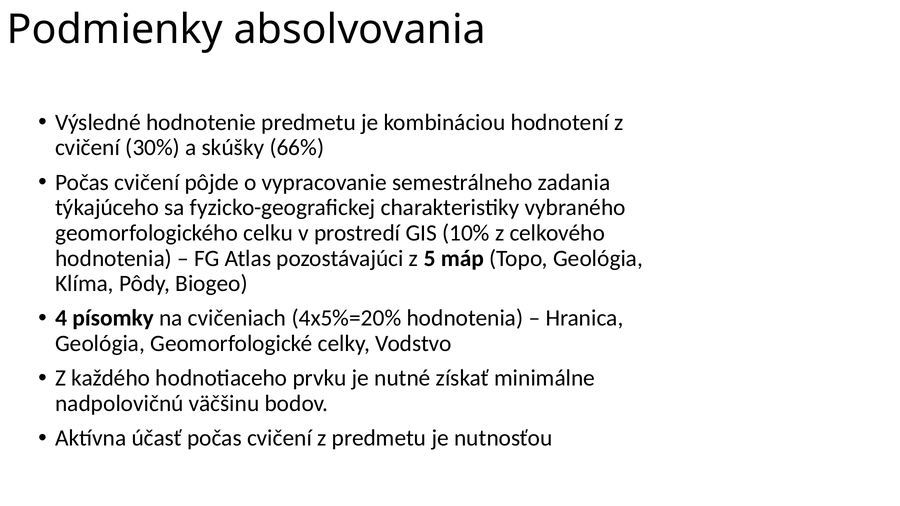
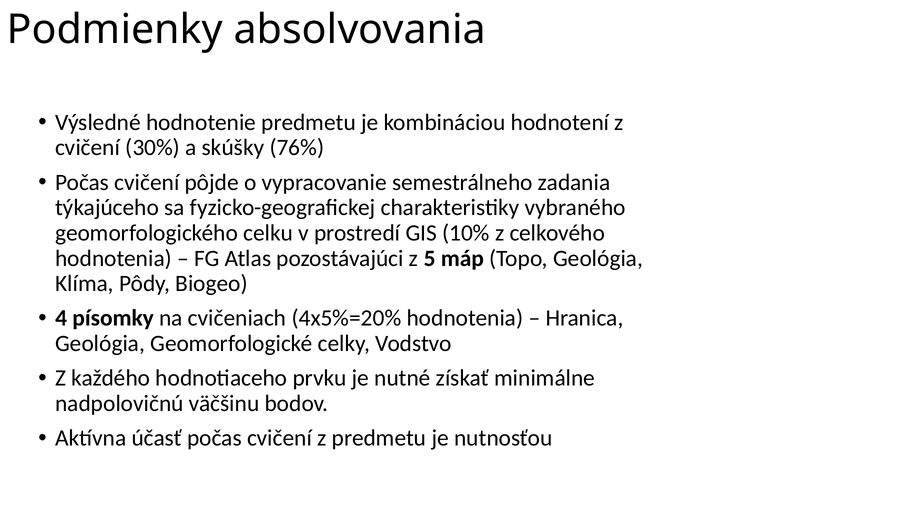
66%: 66% -> 76% (297, 148)
